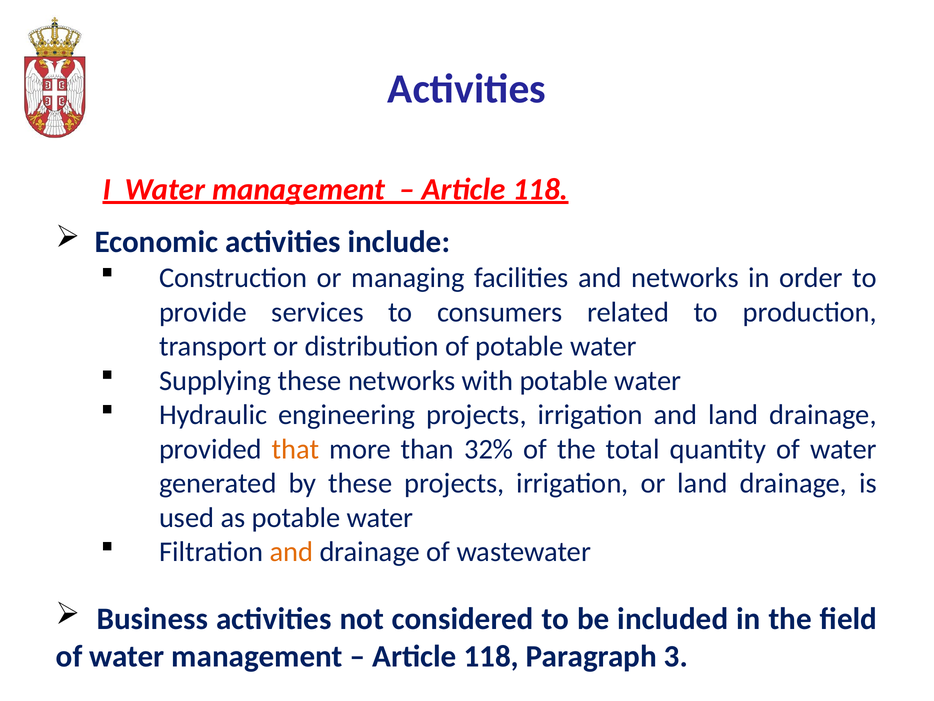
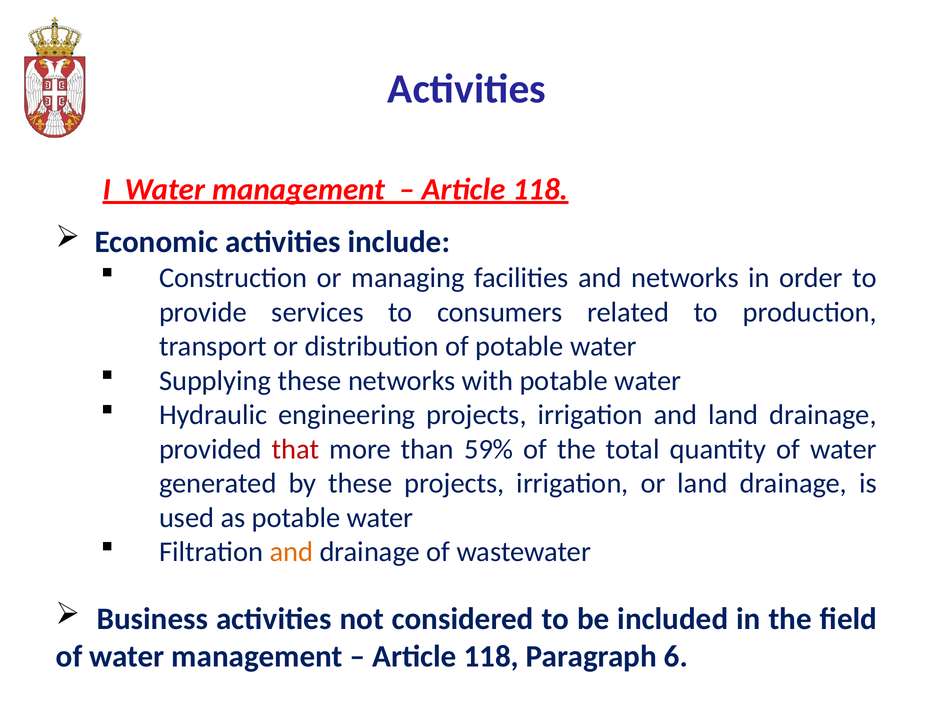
that colour: orange -> red (296, 449)
32%: 32% -> 59% (489, 449)
3: 3 -> 6 (676, 656)
